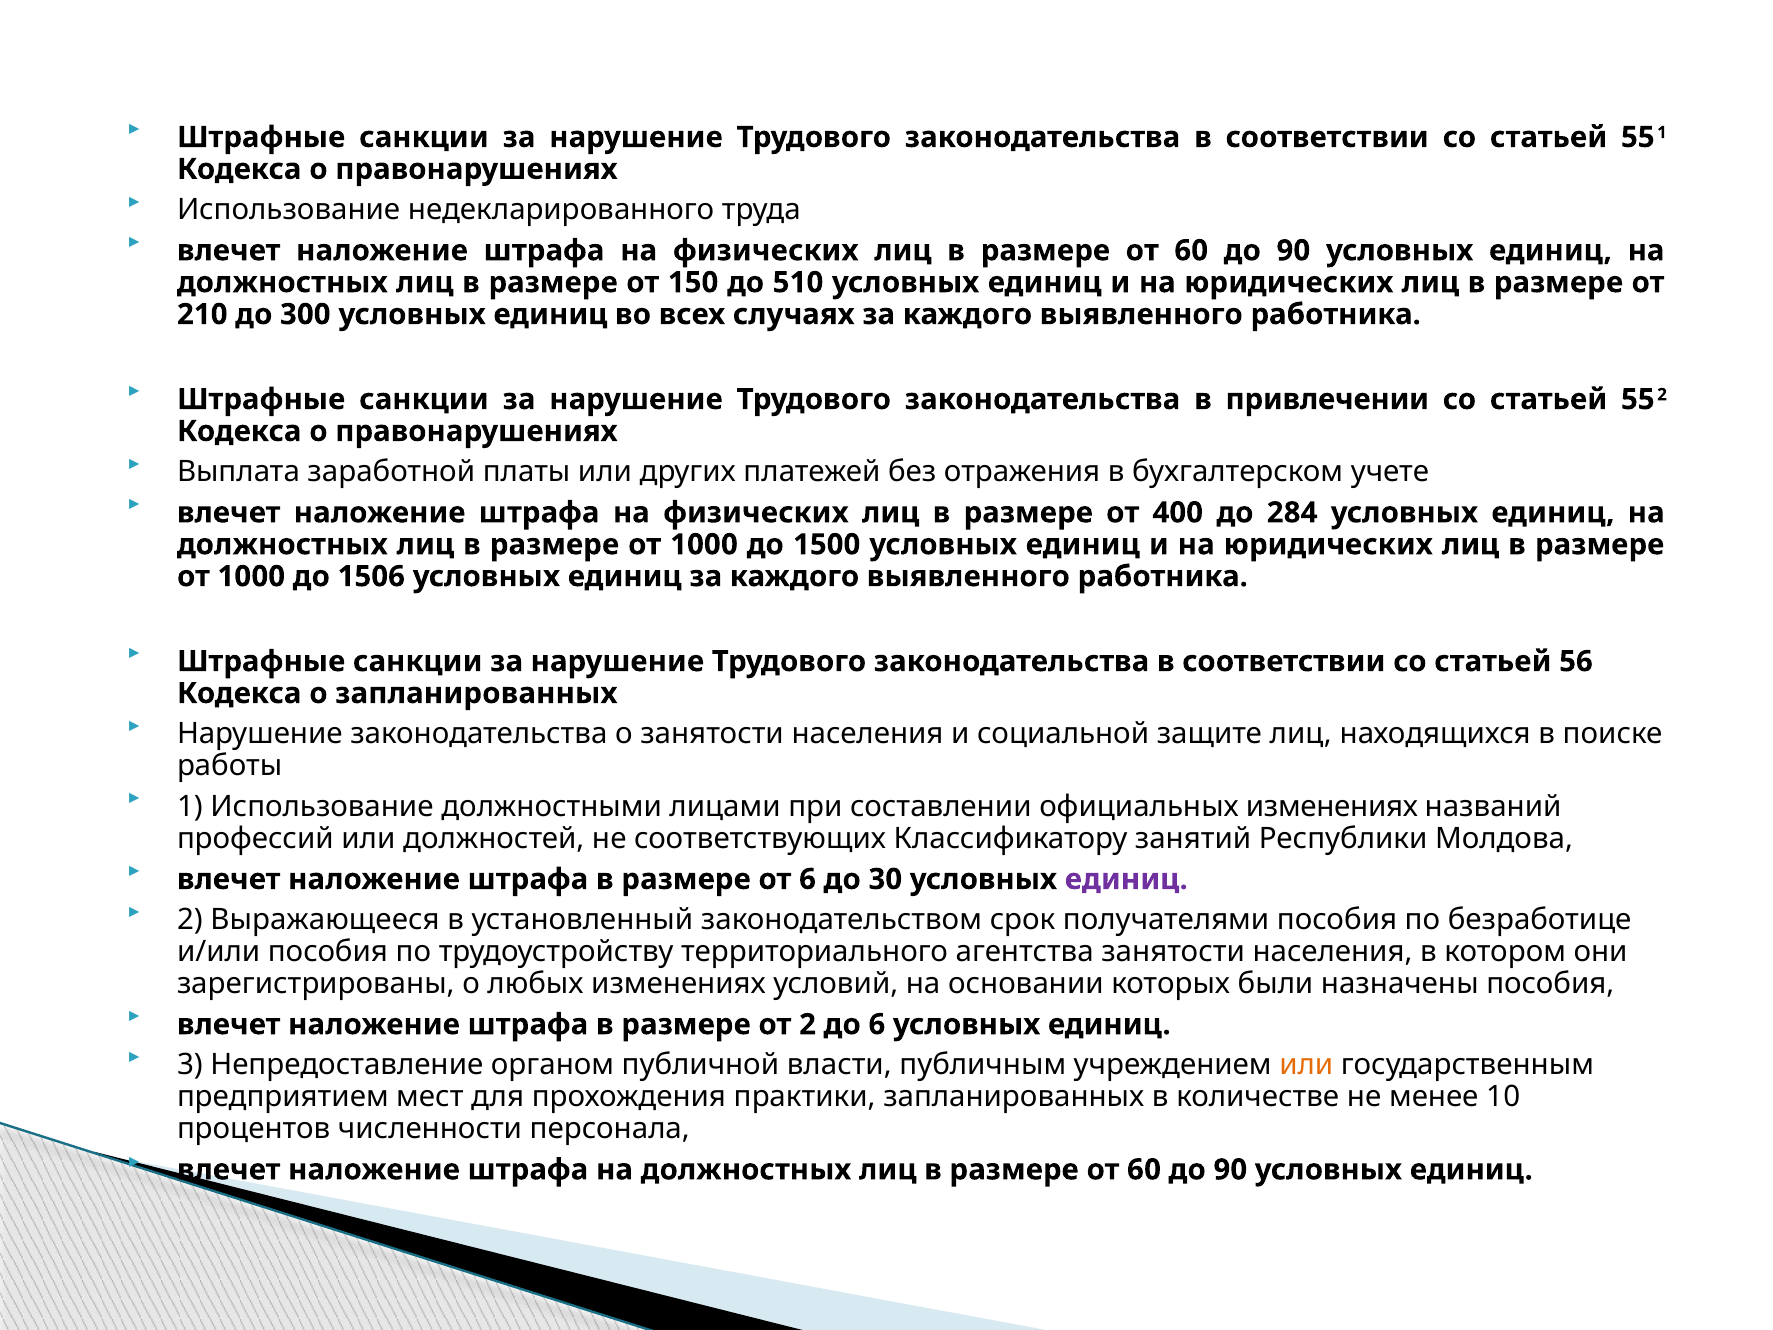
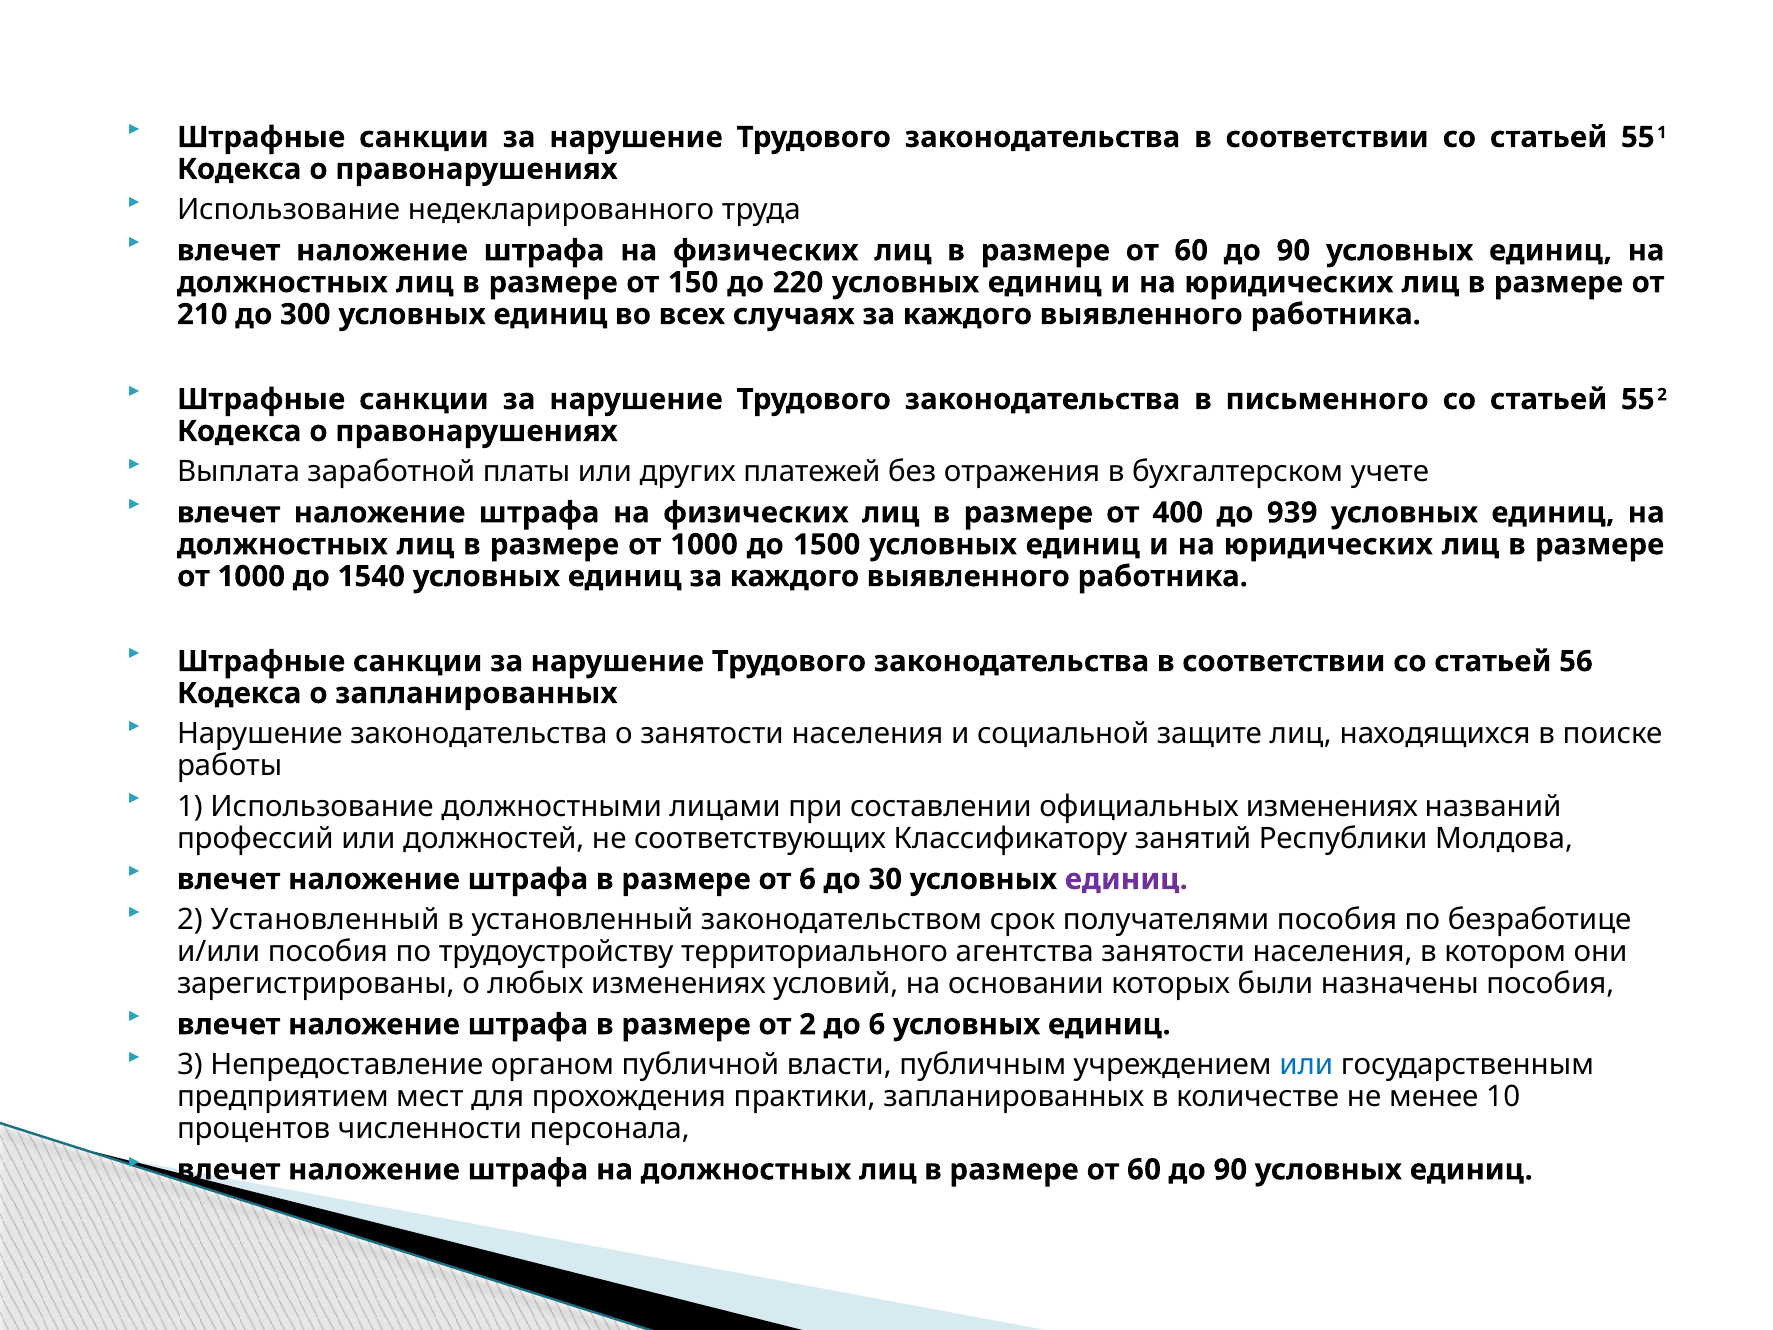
510: 510 -> 220 (798, 282)
привлечении: привлечении -> письменного (1327, 399)
284: 284 -> 939 (1292, 513)
1506: 1506 -> 1540 (371, 576)
2 Выражающееся: Выражающееся -> Установленный (325, 920)
или colour: orange -> blue (1306, 1065)
